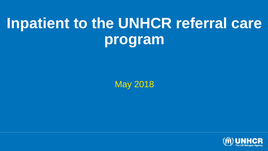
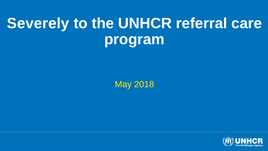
Inpatient: Inpatient -> Severely (38, 23)
